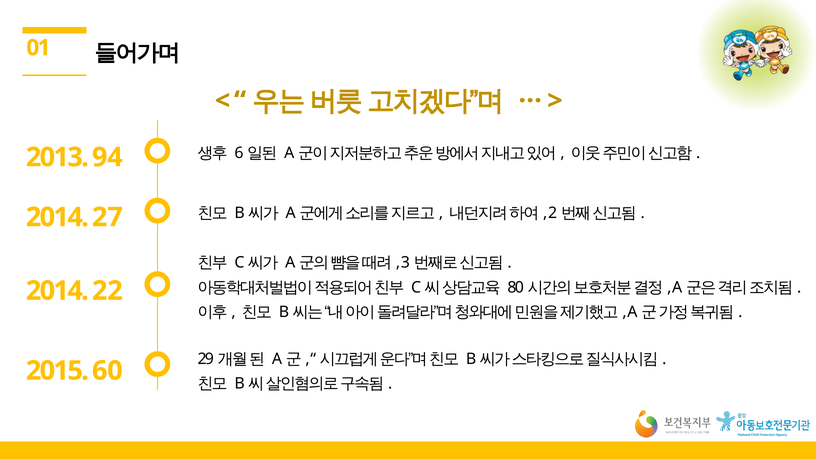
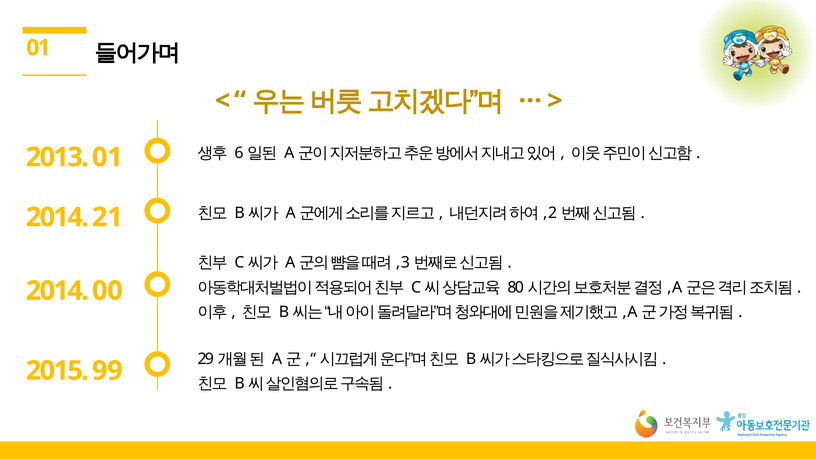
2013 94: 94 -> 01 (107, 157)
27: 27 -> 21 (107, 217)
22: 22 -> 00 (107, 291)
60: 60 -> 99 (107, 371)
